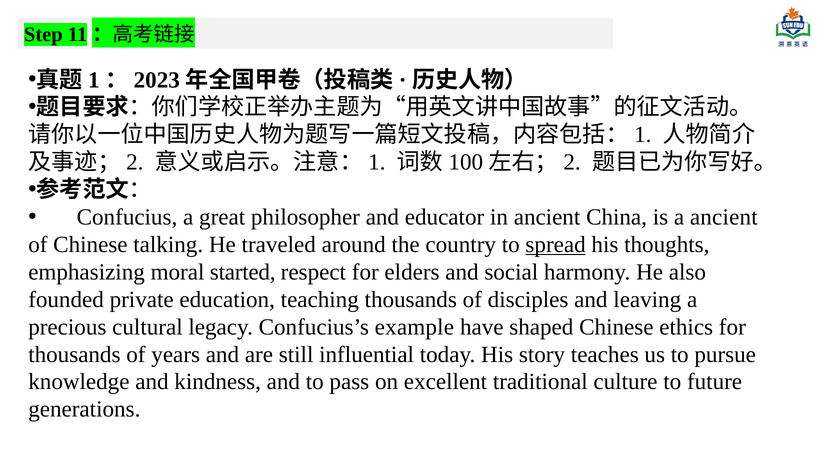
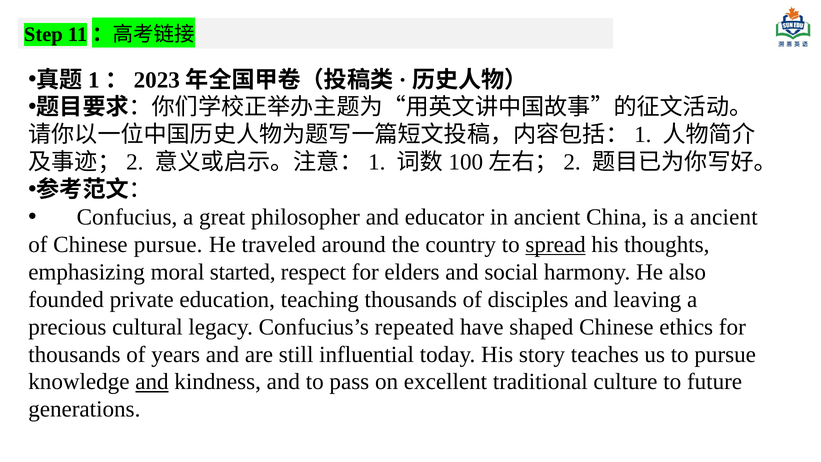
Chinese talking: talking -> pursue (168, 244)
example: example -> repeated (414, 327)
and underline: none -> present (152, 382)
